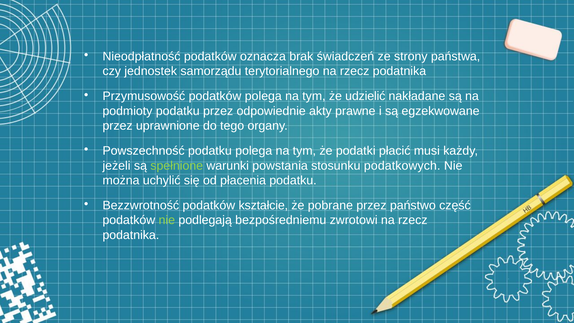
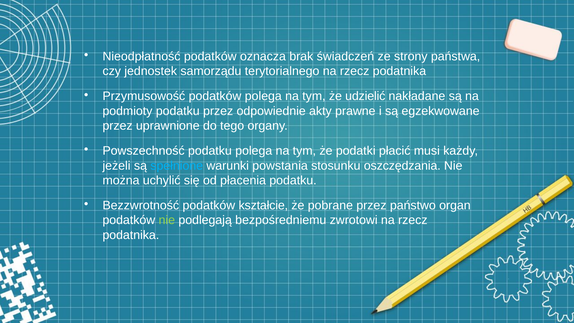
spełnione colour: light green -> light blue (177, 166)
podatkowych: podatkowych -> oszczędzania (402, 166)
część: część -> organ (455, 205)
